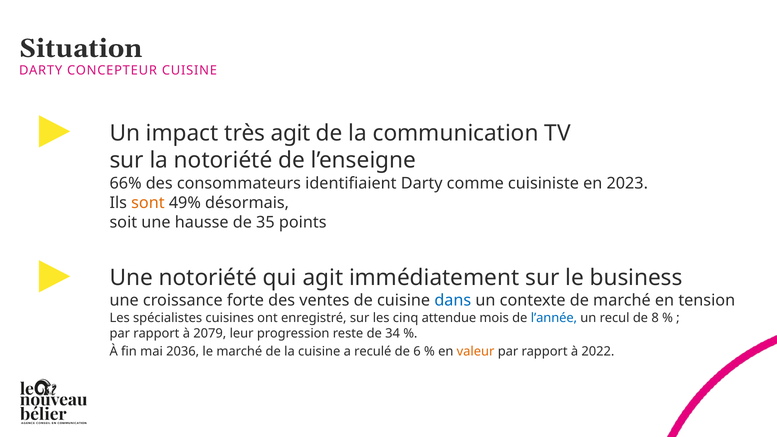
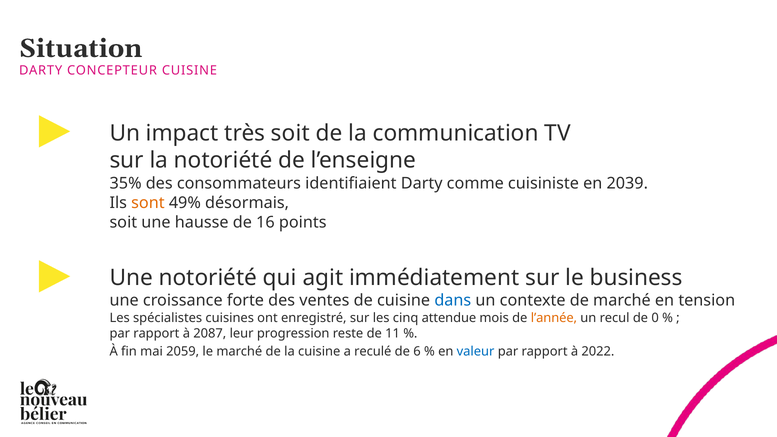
très agit: agit -> soit (290, 133)
66%: 66% -> 35% (126, 183)
2023: 2023 -> 2039 (627, 183)
35: 35 -> 16 (265, 222)
l’année colour: blue -> orange (554, 318)
8: 8 -> 0 (655, 318)
2079: 2079 -> 2087 (210, 333)
34: 34 -> 11 (393, 333)
2036: 2036 -> 2059 (183, 352)
valeur colour: orange -> blue (476, 352)
